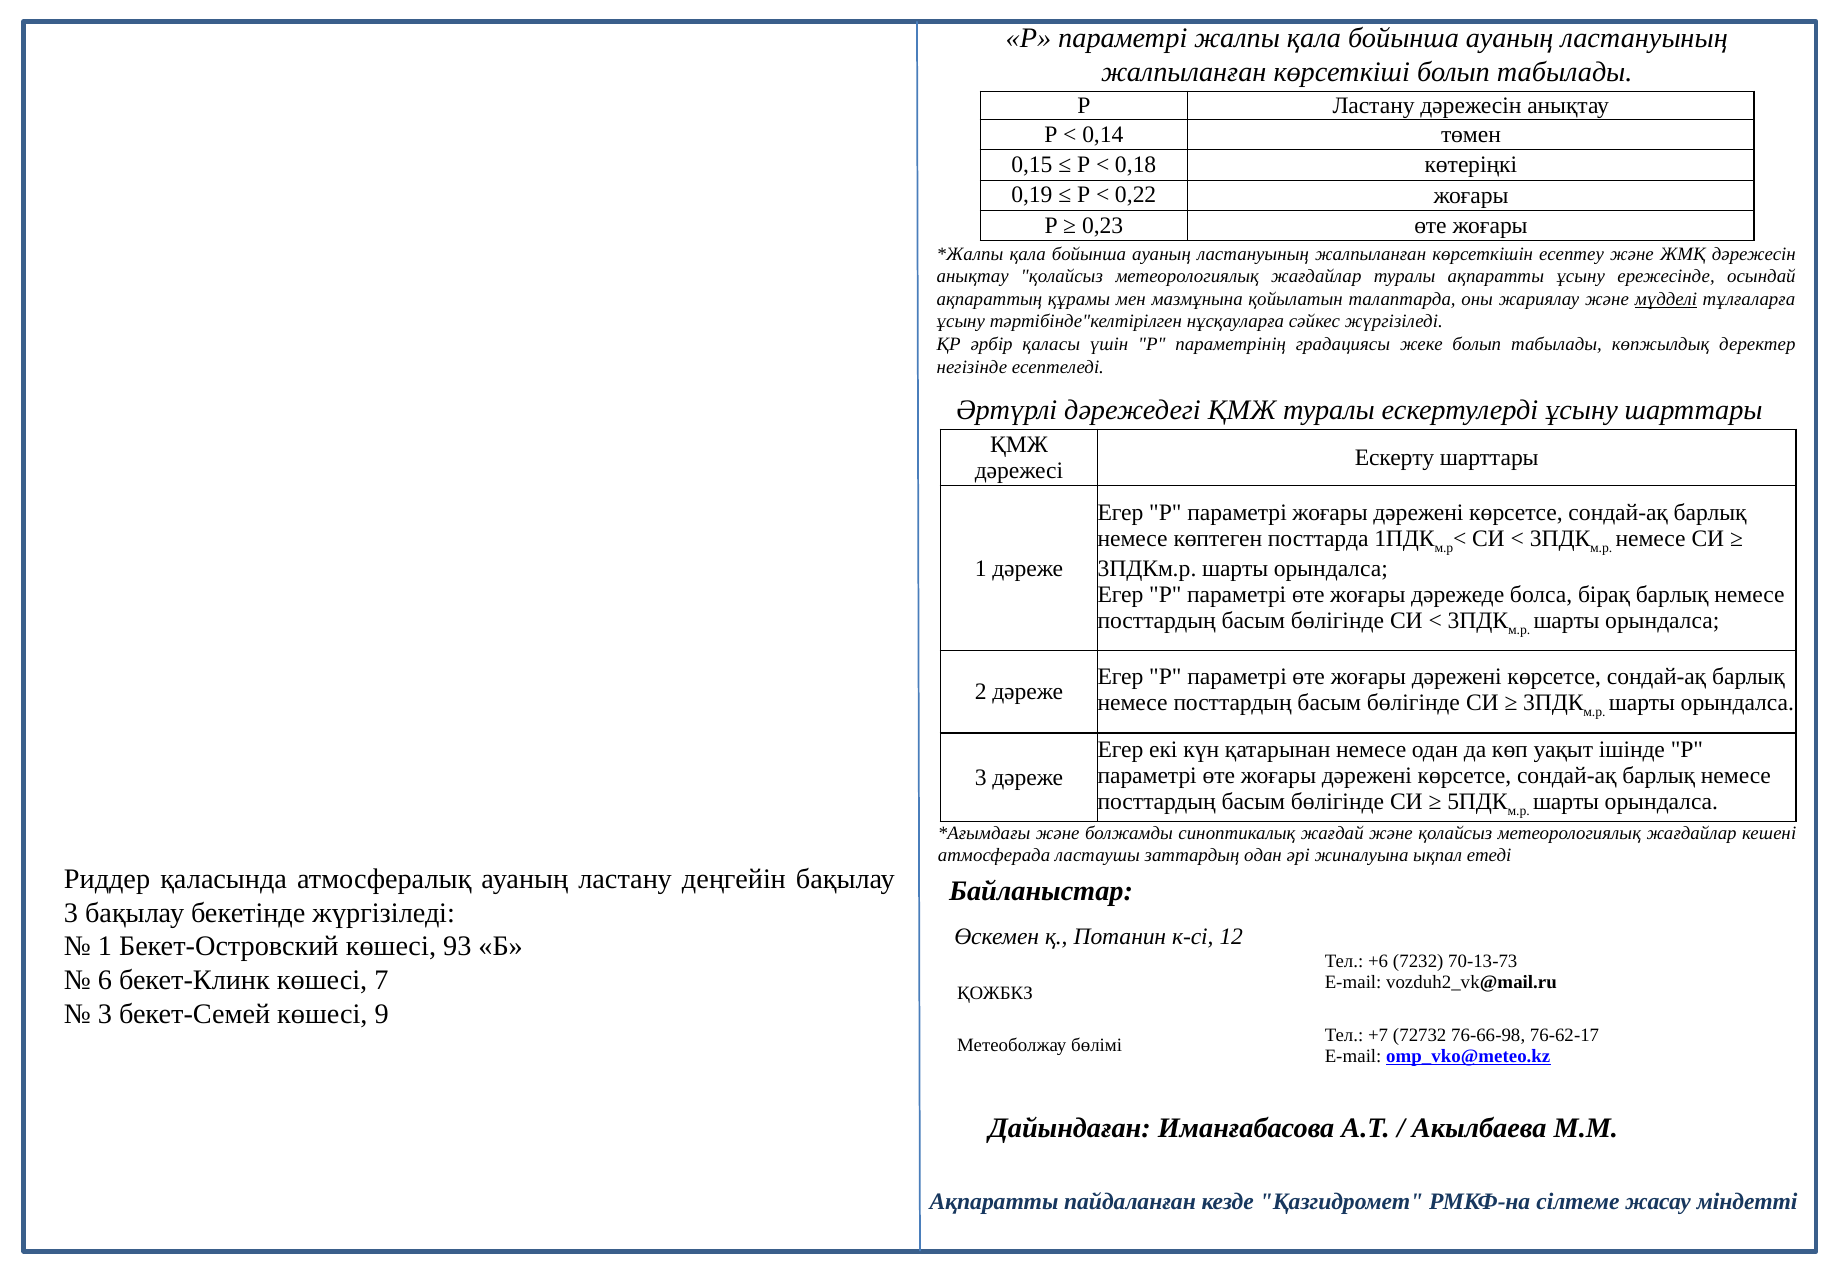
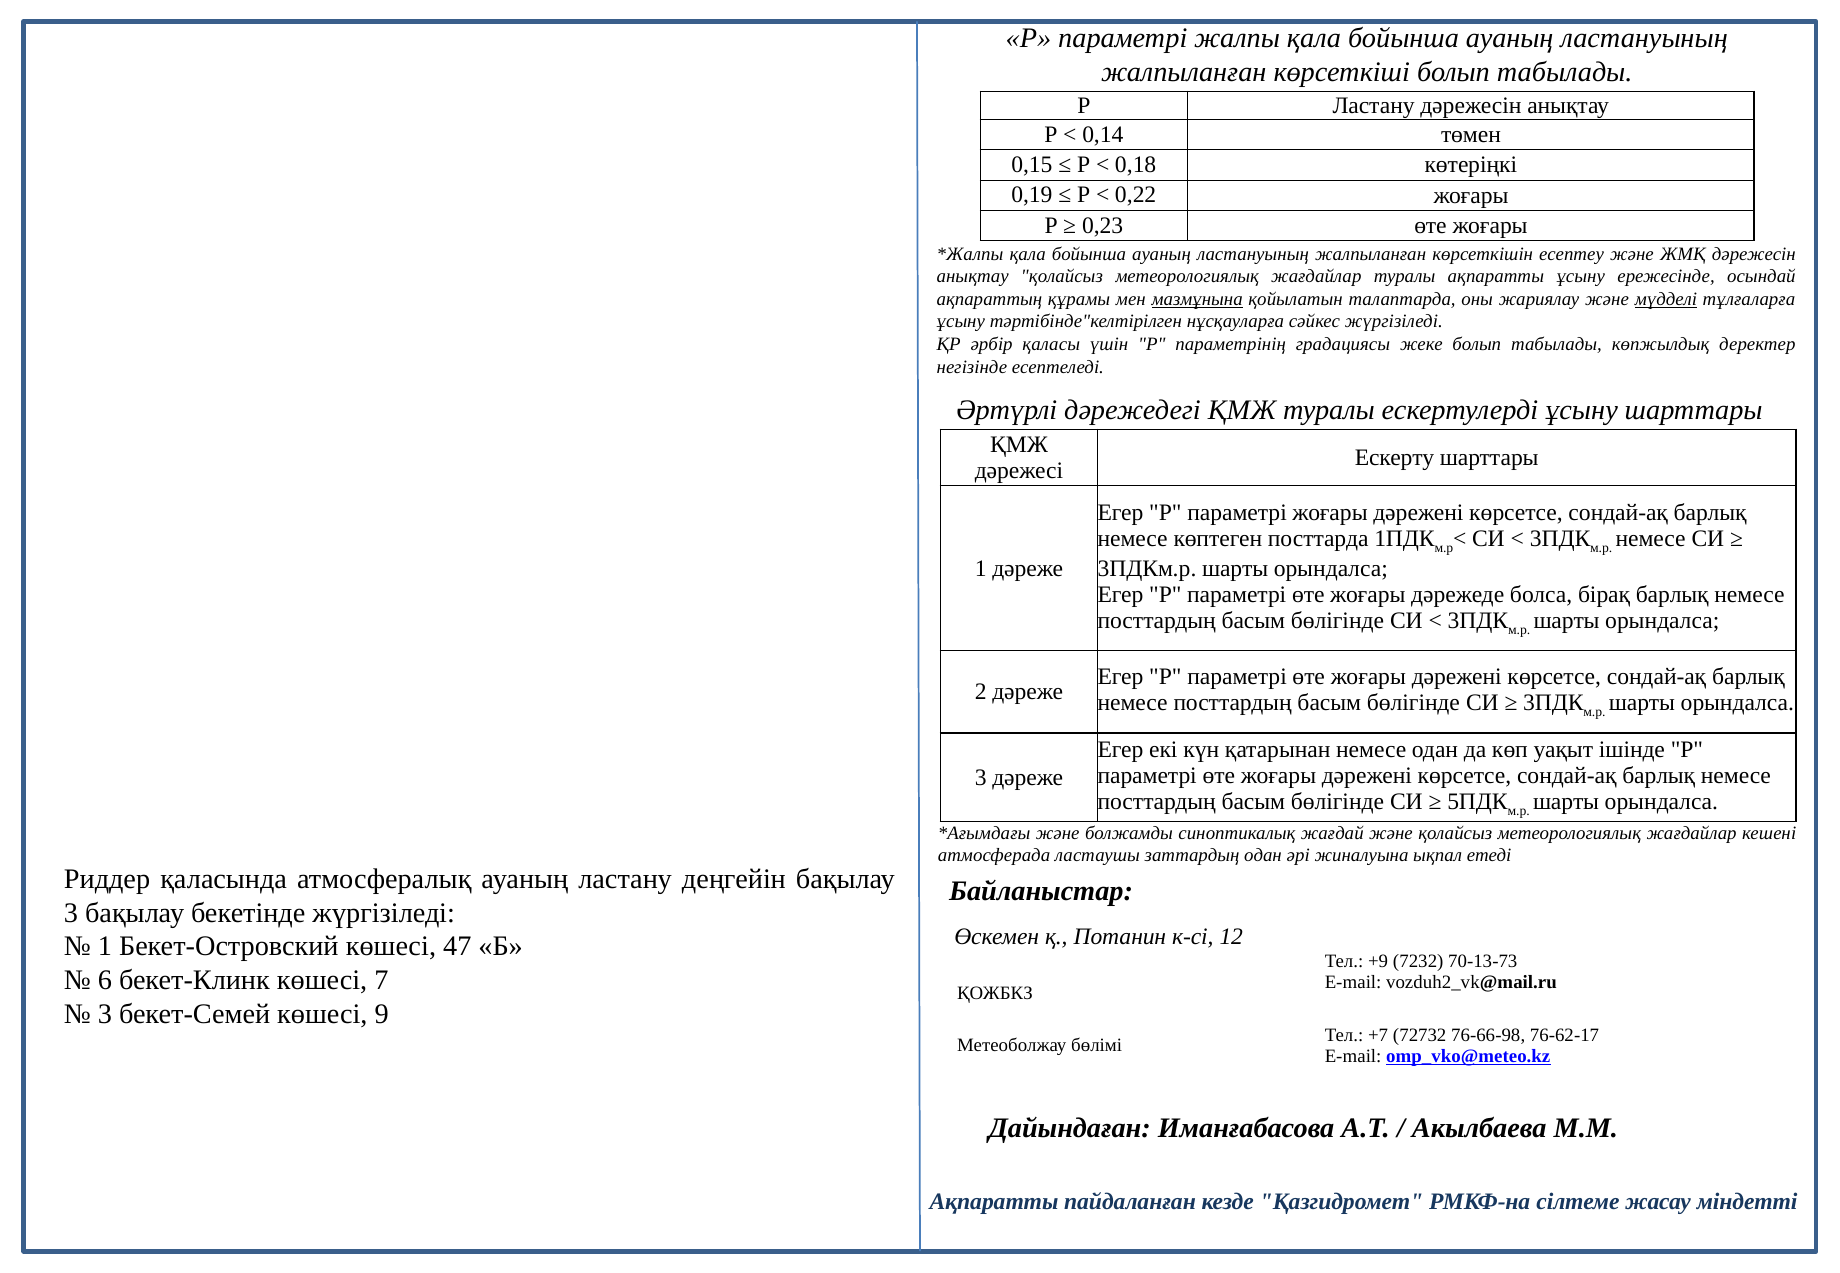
мазмұнына underline: none -> present (1197, 299)
93: 93 -> 47 (457, 947)
+6: +6 -> +9 (1378, 962)
